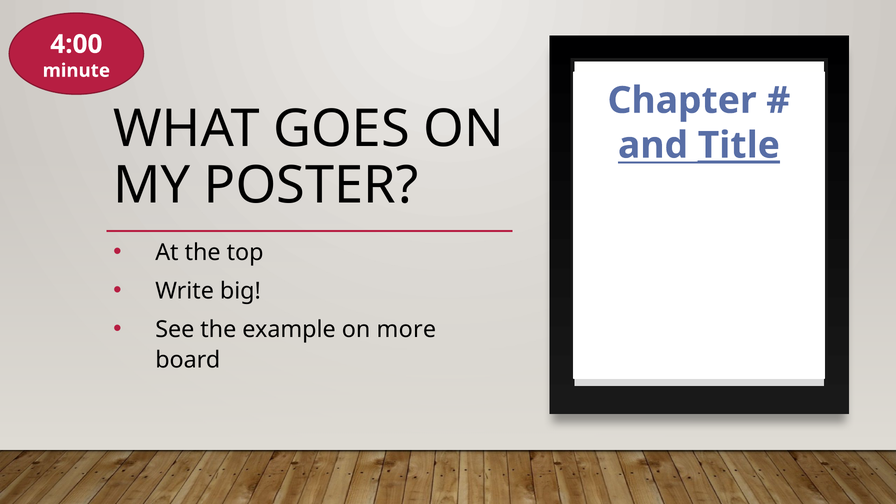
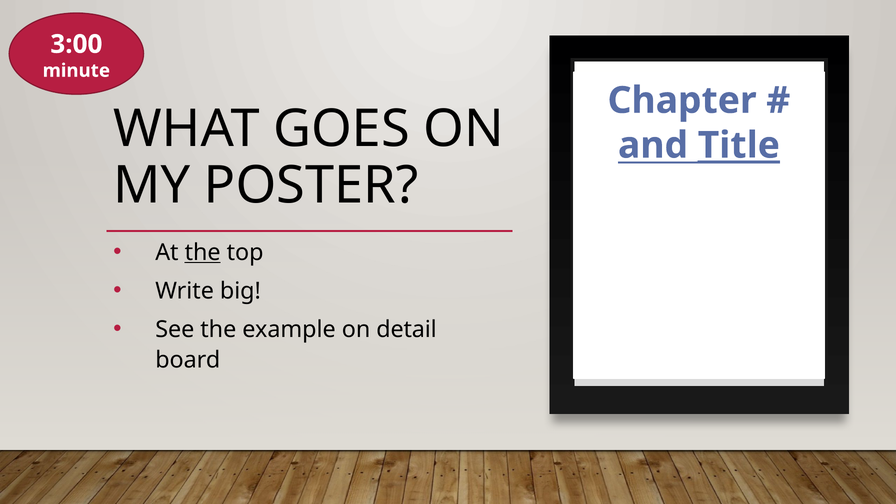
4:00: 4:00 -> 3:00 (76, 44)
the underline: none -> present (203, 252)
more: more -> detail (407, 330)
